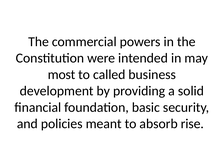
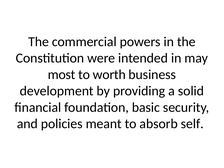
called: called -> worth (109, 75)
rise: rise -> self (192, 124)
